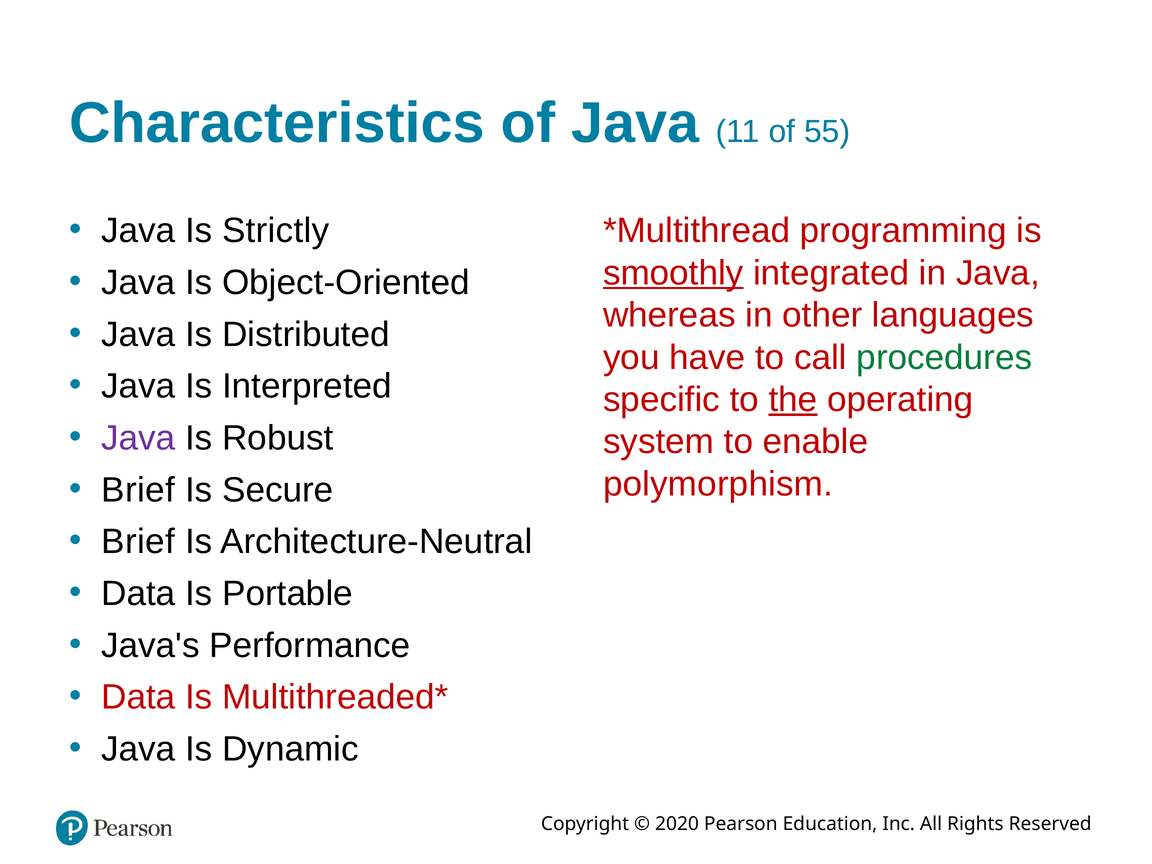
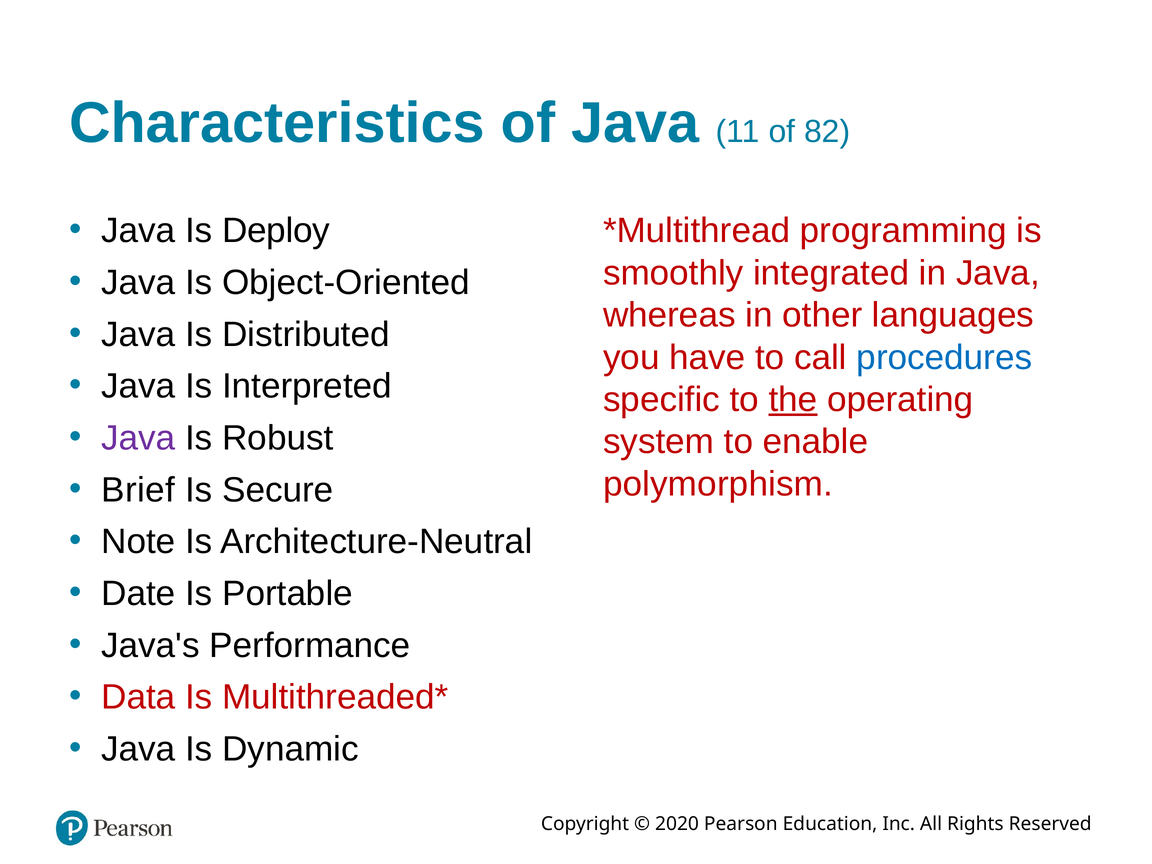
55: 55 -> 82 (827, 132)
Strictly: Strictly -> Deploy (276, 231)
smoothly underline: present -> none (673, 273)
procedures colour: green -> blue (944, 357)
Brief: Brief -> Note (138, 542)
Data: Data -> Date (138, 594)
